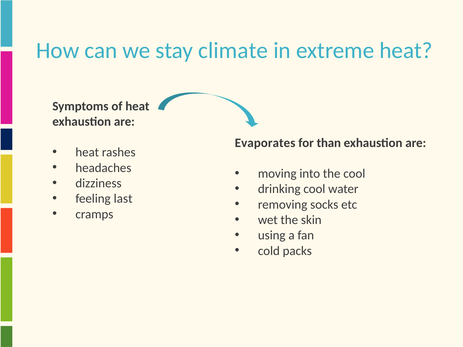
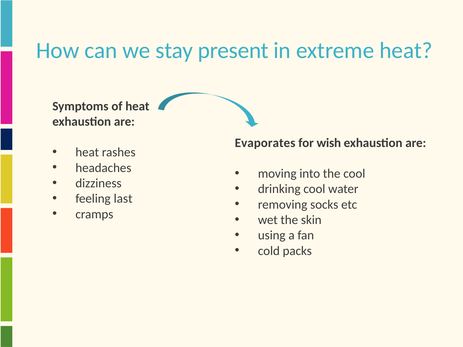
climate: climate -> present (233, 50)
than: than -> wish (329, 143)
